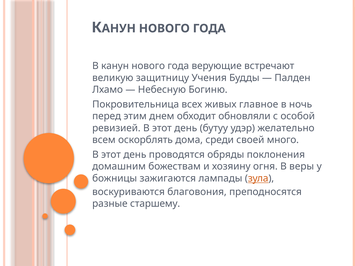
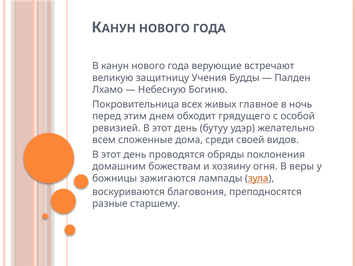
обновляли: обновляли -> грядущего (244, 116)
оскорблять: оскорблять -> сложенные (145, 140)
много: много -> видов (283, 140)
